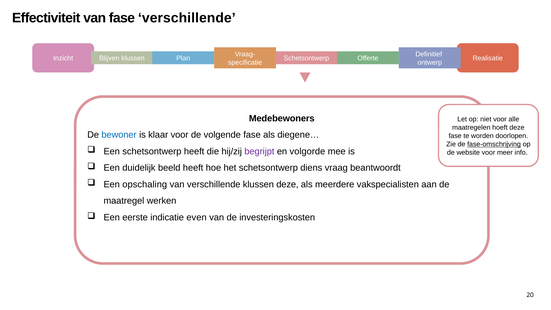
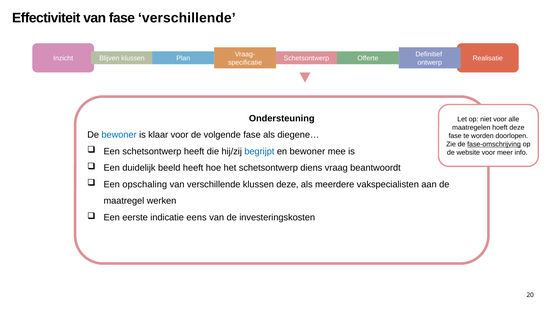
Medebewoners: Medebewoners -> Ondersteuning (282, 118)
begrijpt colour: purple -> blue (259, 151)
en volgorde: volgorde -> bewoner (307, 151)
even: even -> eens (197, 217)
